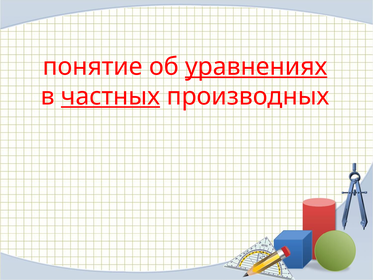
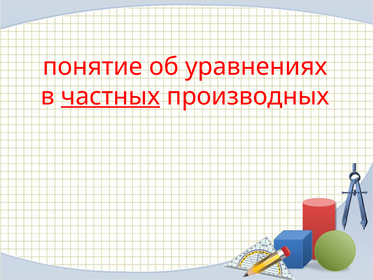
уравнениях underline: present -> none (256, 66)
